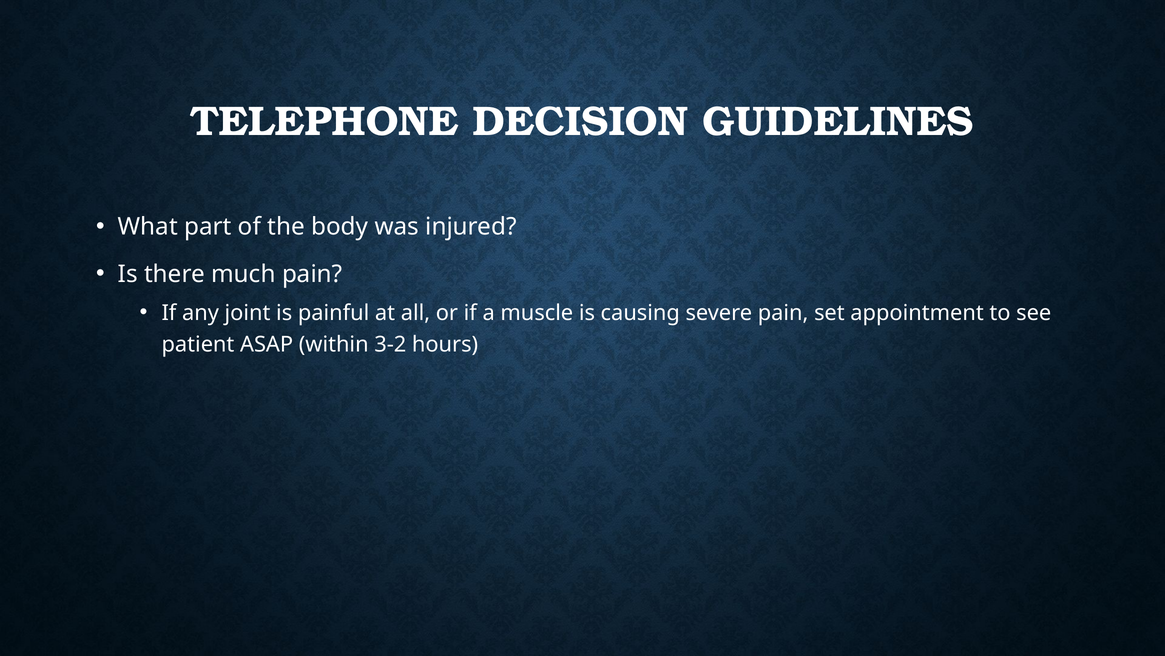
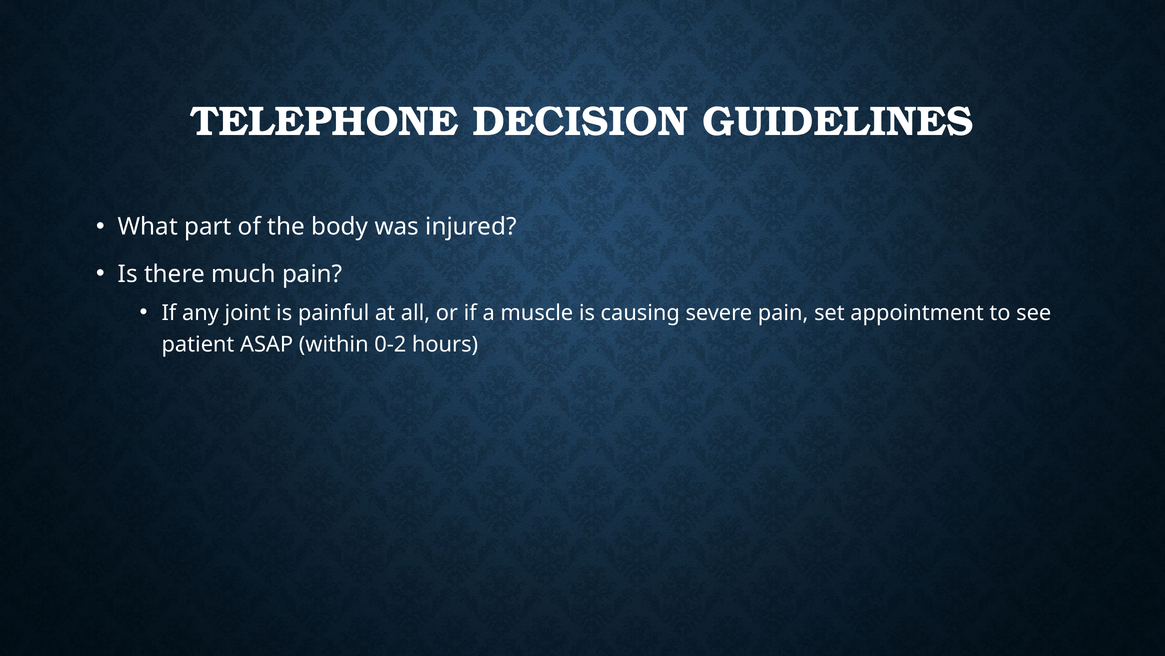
3-2: 3-2 -> 0-2 (390, 344)
